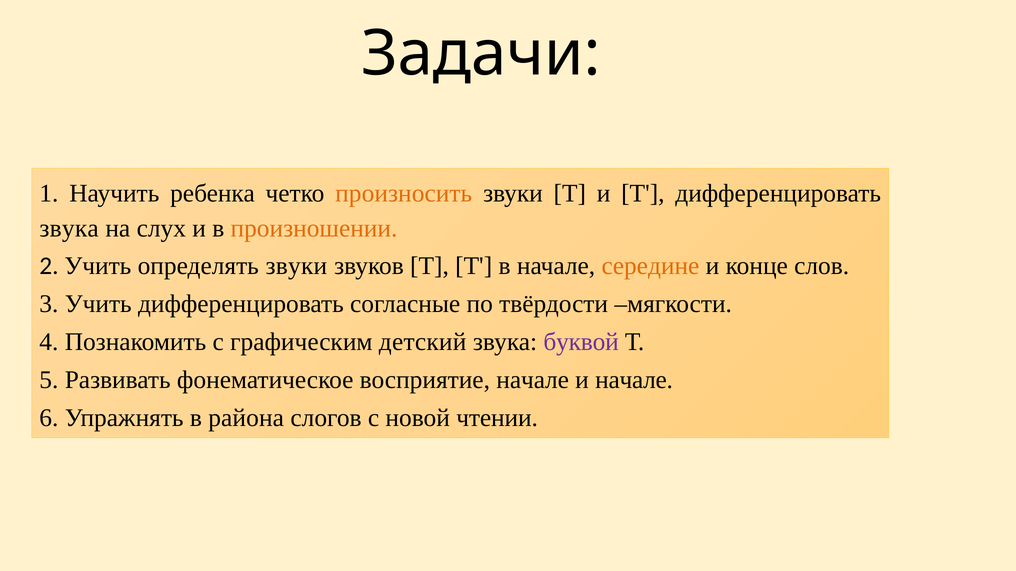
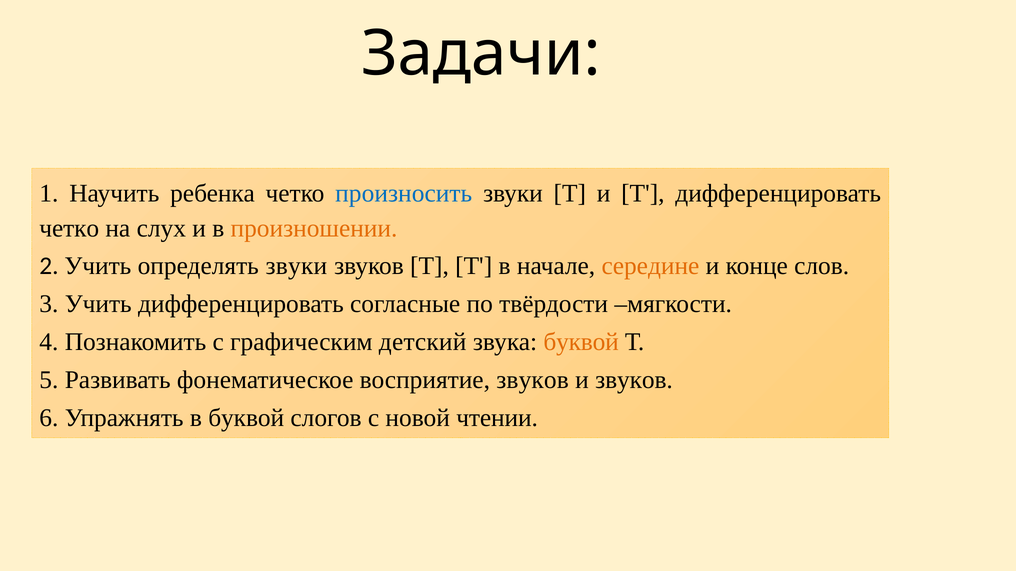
произносить colour: orange -> blue (404, 194)
звука: звука -> четко (69, 229)
буквой colour: purple -> orange (581, 342)
восприятие начале: начале -> звуков (533, 380)
и начале: начале -> звуков (634, 380)
в района: района -> буквой (246, 418)
